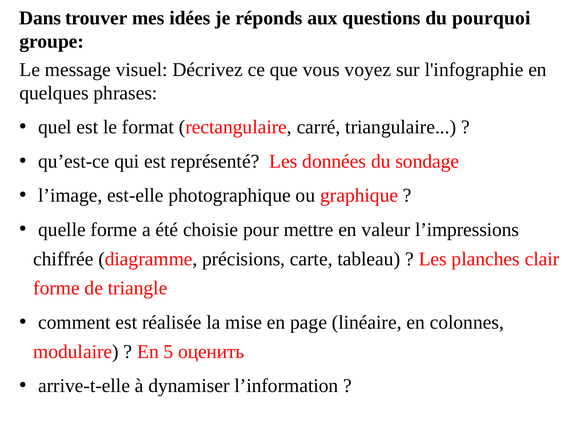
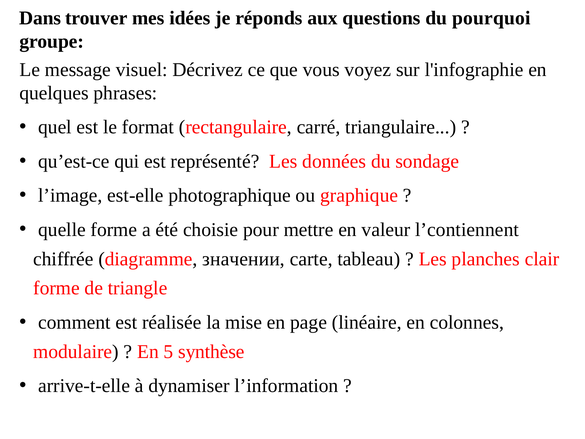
l’impressions: l’impressions -> l’contiennent (467, 229)
précisions: précisions -> значении (244, 259)
оценить: оценить -> synthèse (211, 351)
